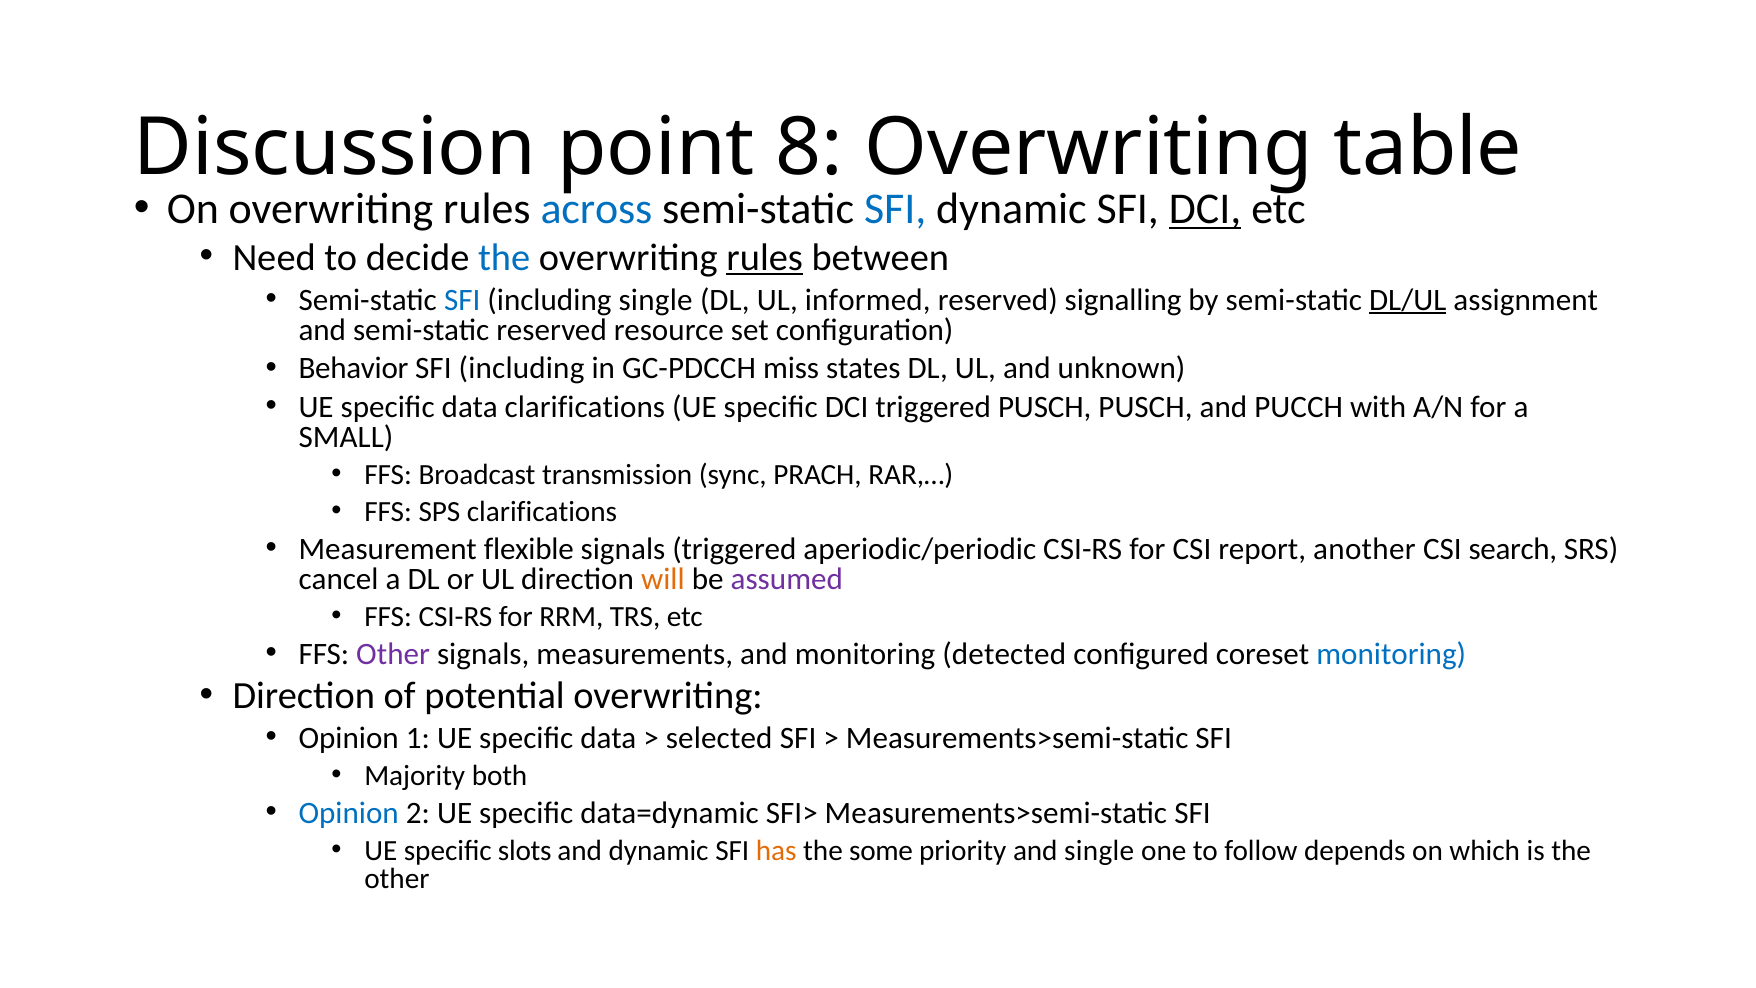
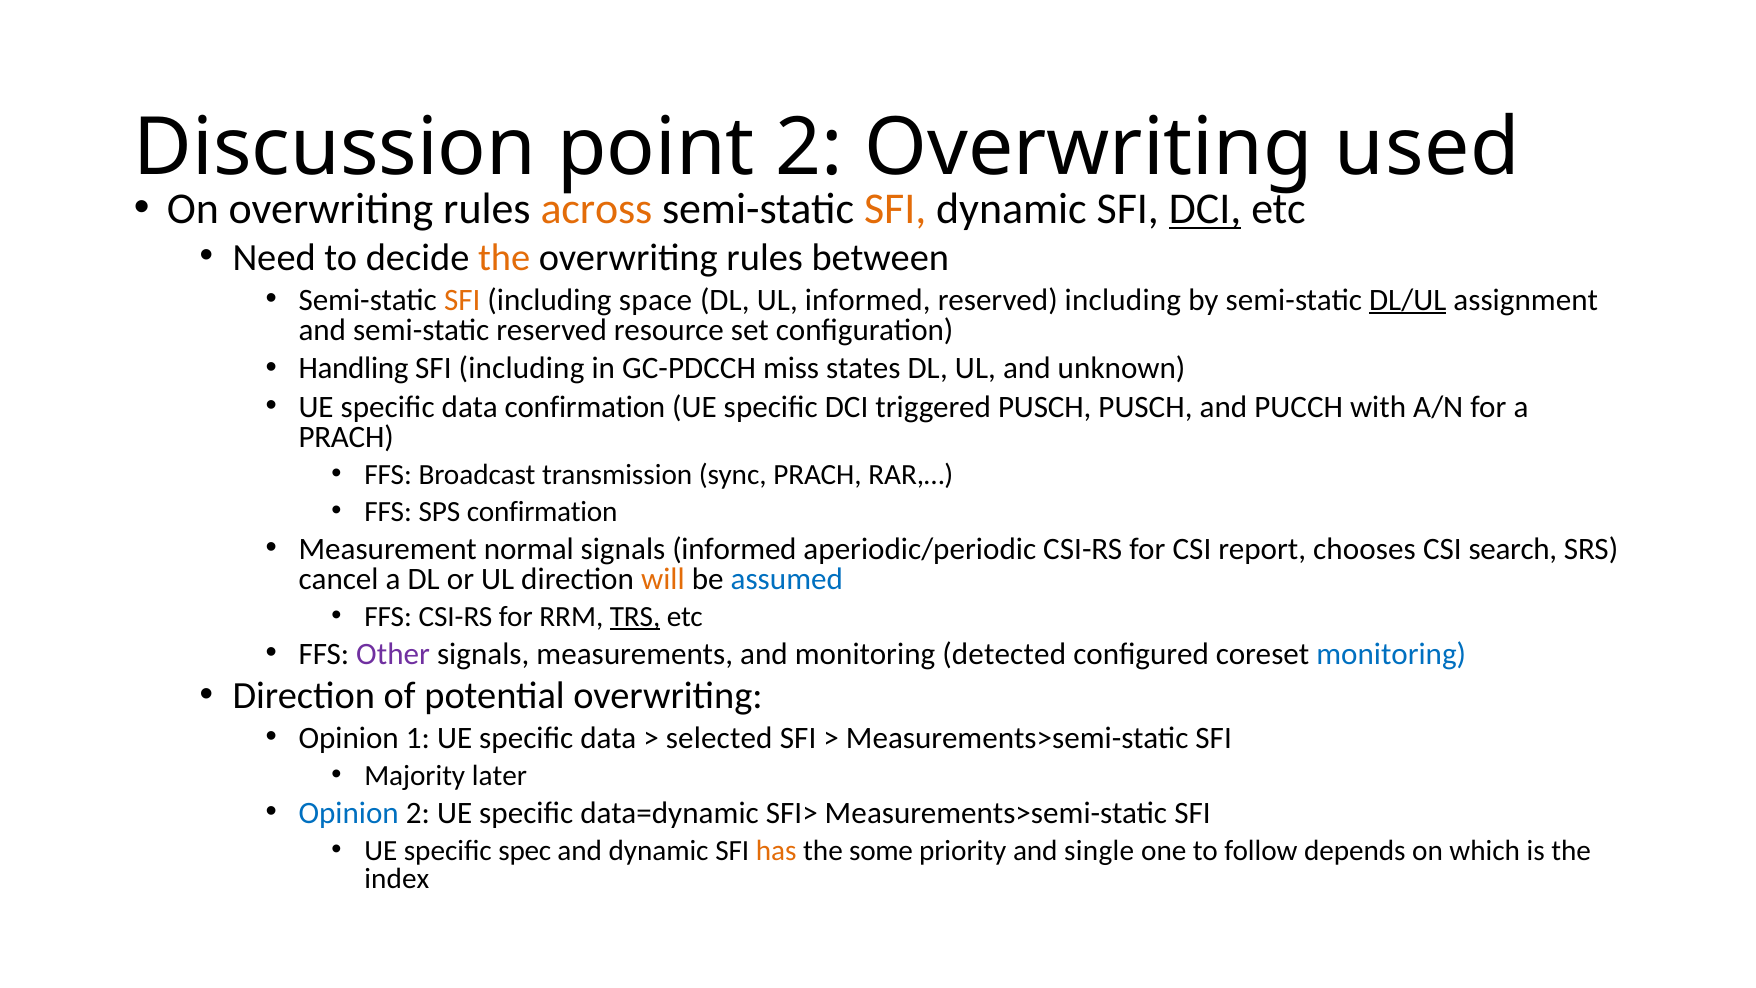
point 8: 8 -> 2 (810, 148)
table: table -> used (1427, 148)
across colour: blue -> orange (596, 209)
SFI colour: blue -> orange (895, 209)
the colour: blue -> orange (504, 257)
rules underline: present -> none (765, 257)
SFI colour: blue -> orange (462, 300)
including single: single -> space (656, 300)
reserved signalling: signalling -> including (1123, 300)
Behavior: Behavior -> Handling (353, 368)
data clarifications: clarifications -> confirmation (585, 407)
SMALL: SMALL -> PRACH (346, 437)
SPS clarifications: clarifications -> confirmation (542, 511)
flexible: flexible -> normal (529, 549)
signals triggered: triggered -> informed (734, 549)
another: another -> chooses (1365, 549)
assumed colour: purple -> blue (787, 579)
TRS underline: none -> present (635, 616)
both: both -> later (499, 775)
slots: slots -> spec (525, 850)
other: other -> index (397, 879)
